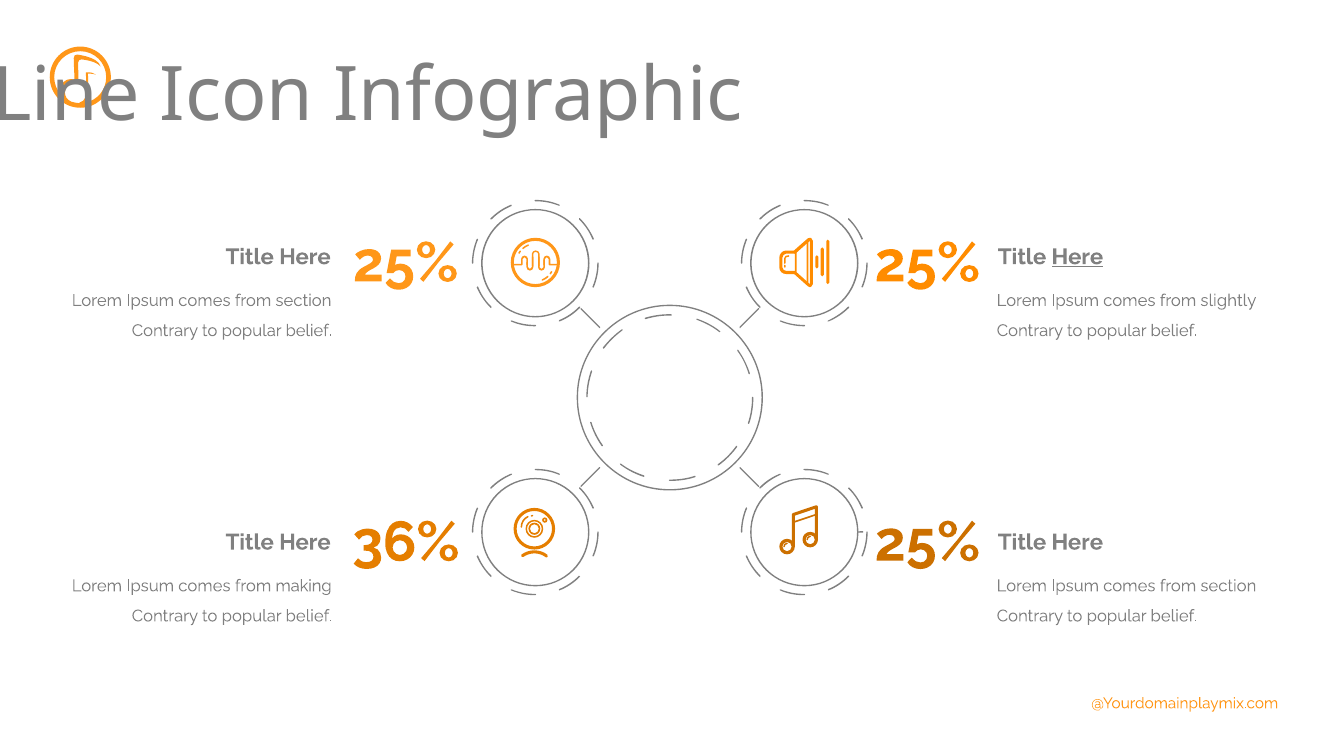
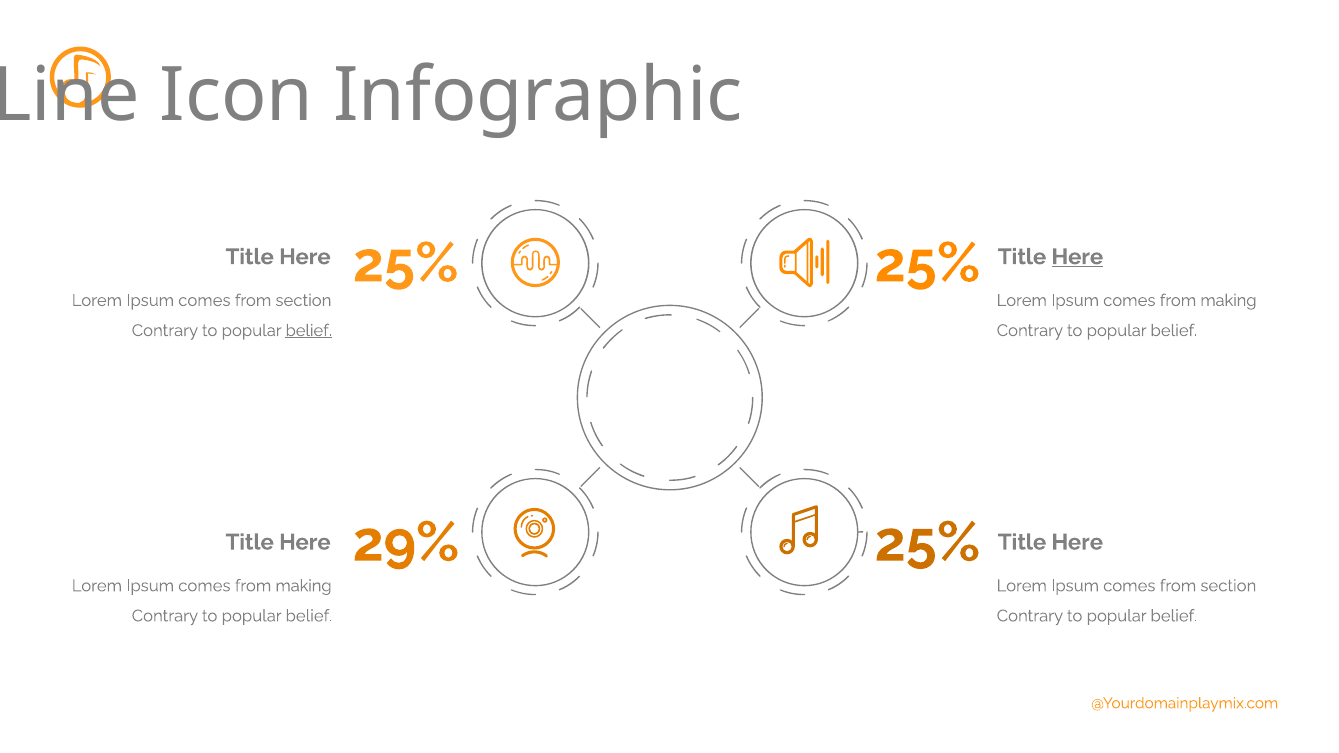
slightly: slightly -> making (1228, 300)
belief underline: none -> present (309, 331)
36%: 36% -> 29% (406, 542)
